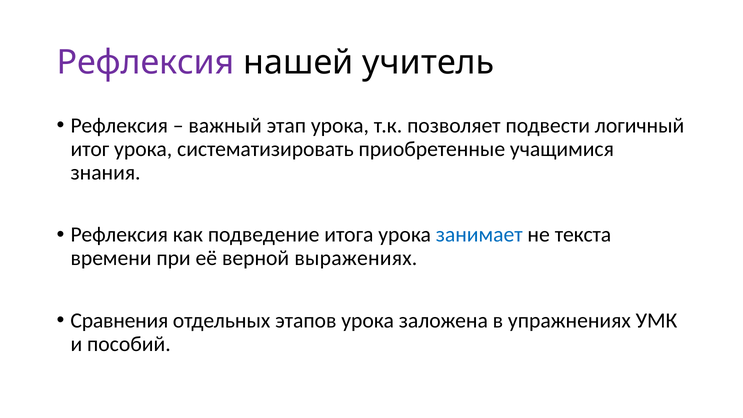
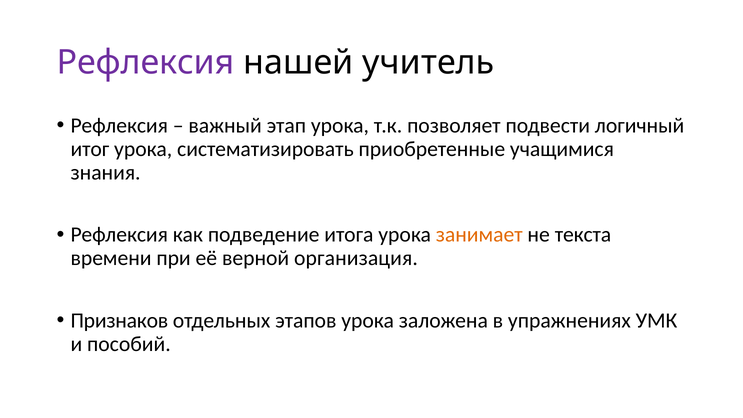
занимает colour: blue -> orange (479, 235)
выражениях: выражениях -> организация (356, 258)
Сравнения: Сравнения -> Признаков (119, 320)
